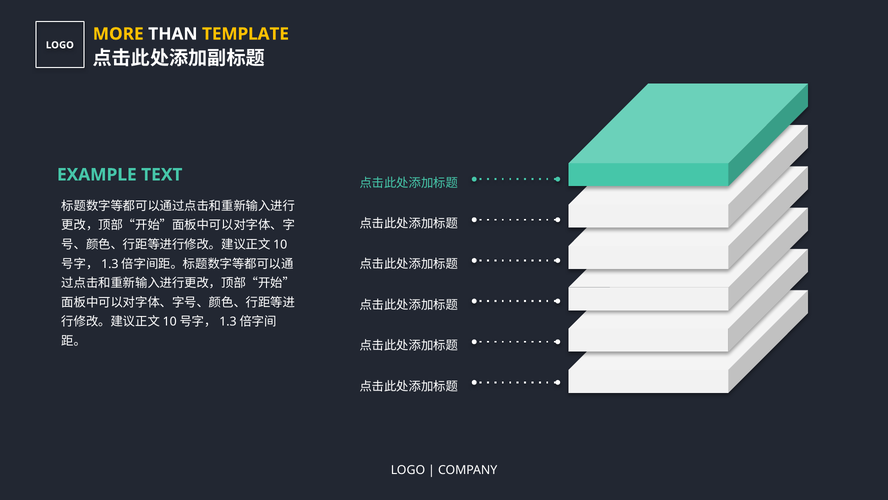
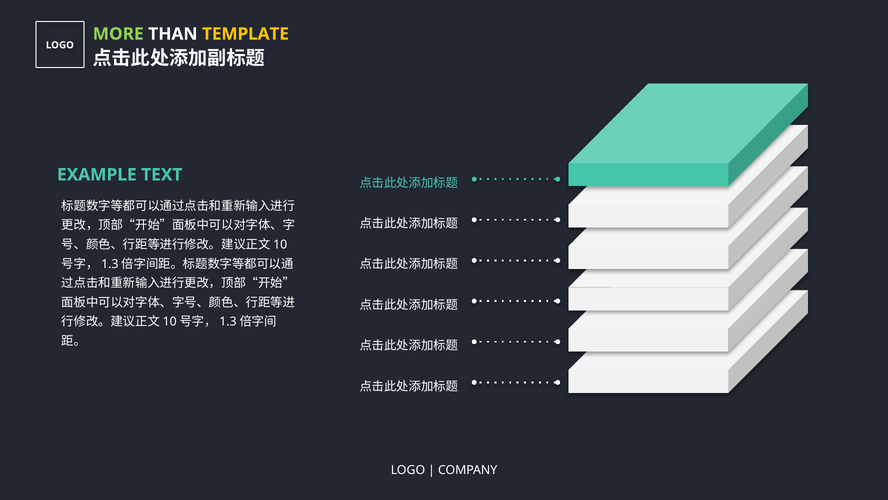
MORE colour: yellow -> light green (118, 34)
